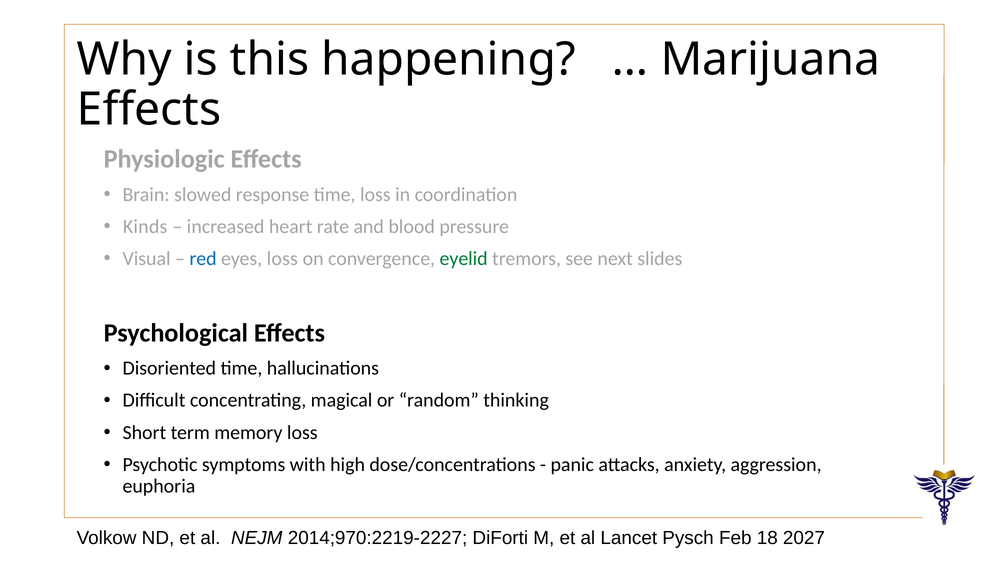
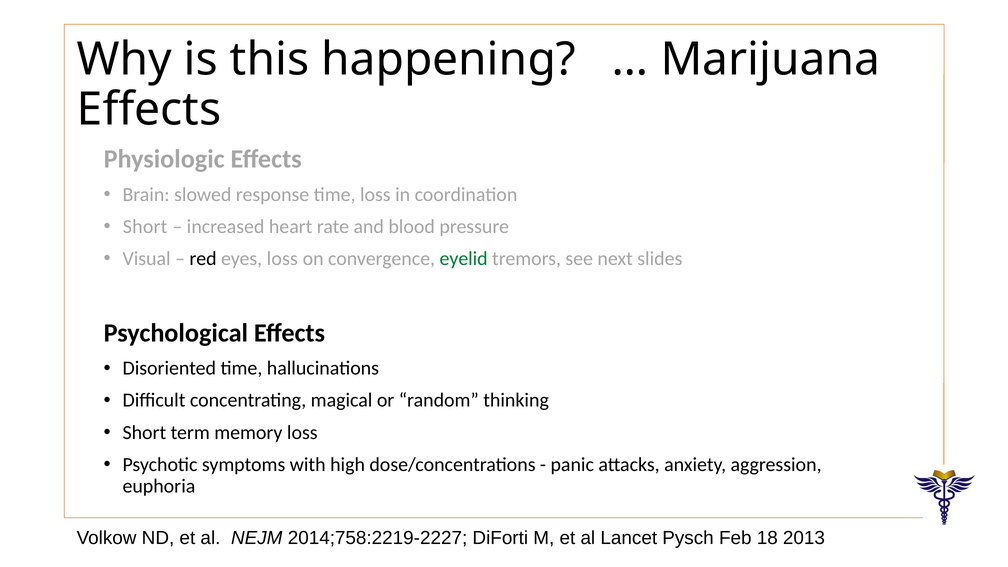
Kinds: Kinds -> Short (145, 227)
red colour: blue -> black (203, 259)
2014;970:2219-2227: 2014;970:2219-2227 -> 2014;758:2219-2227 (378, 538)
2027: 2027 -> 2013 (804, 538)
